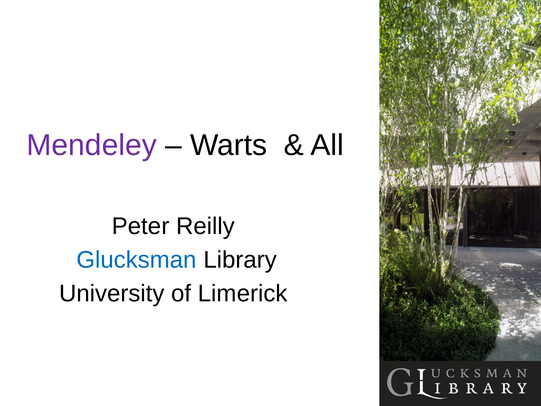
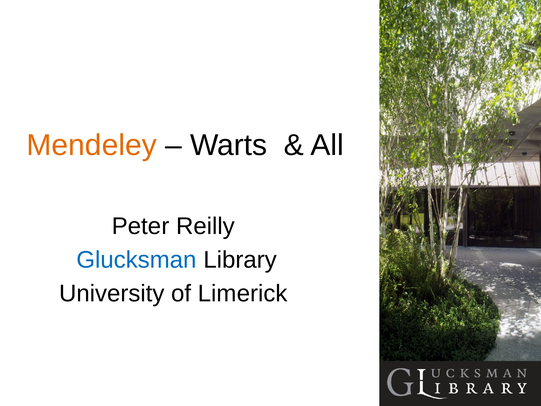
Mendeley colour: purple -> orange (92, 145)
